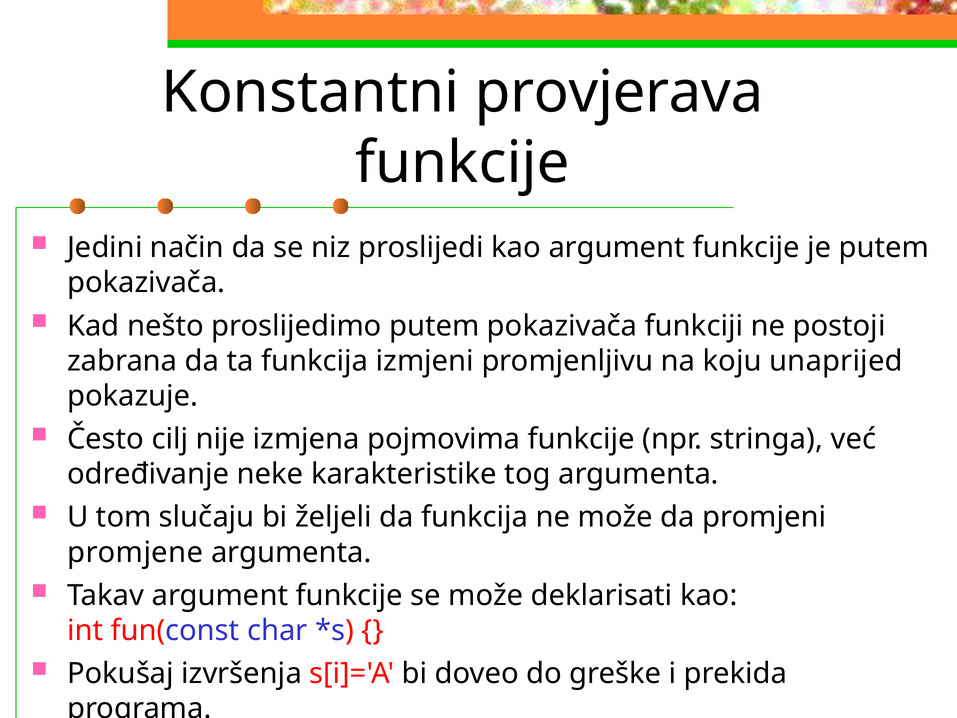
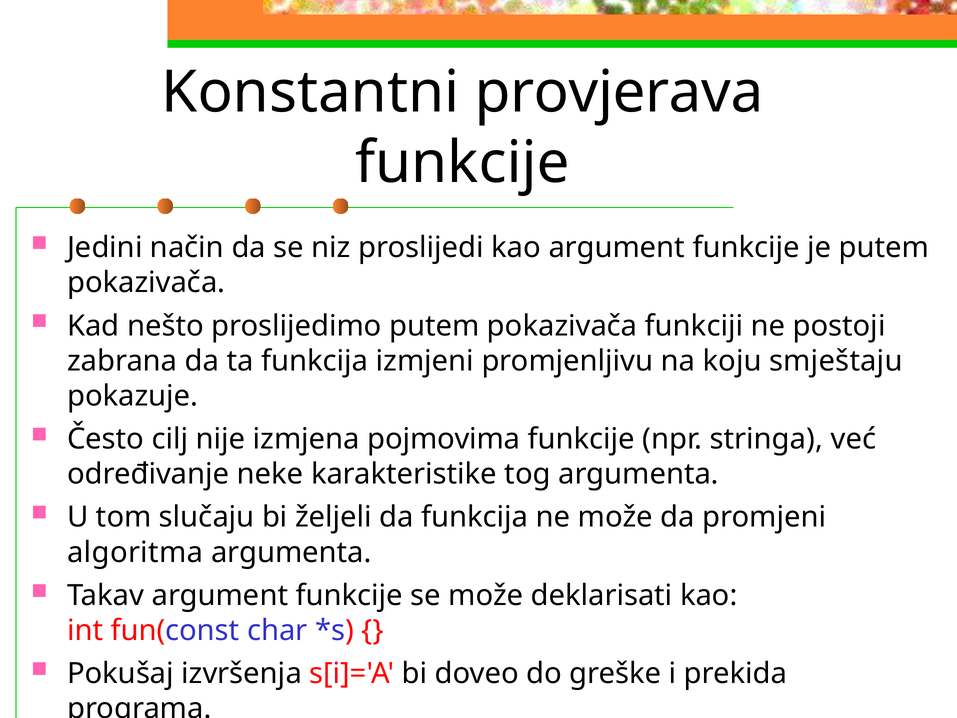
unaprijed: unaprijed -> smještaju (836, 361)
promjene: promjene -> algoritma (135, 552)
